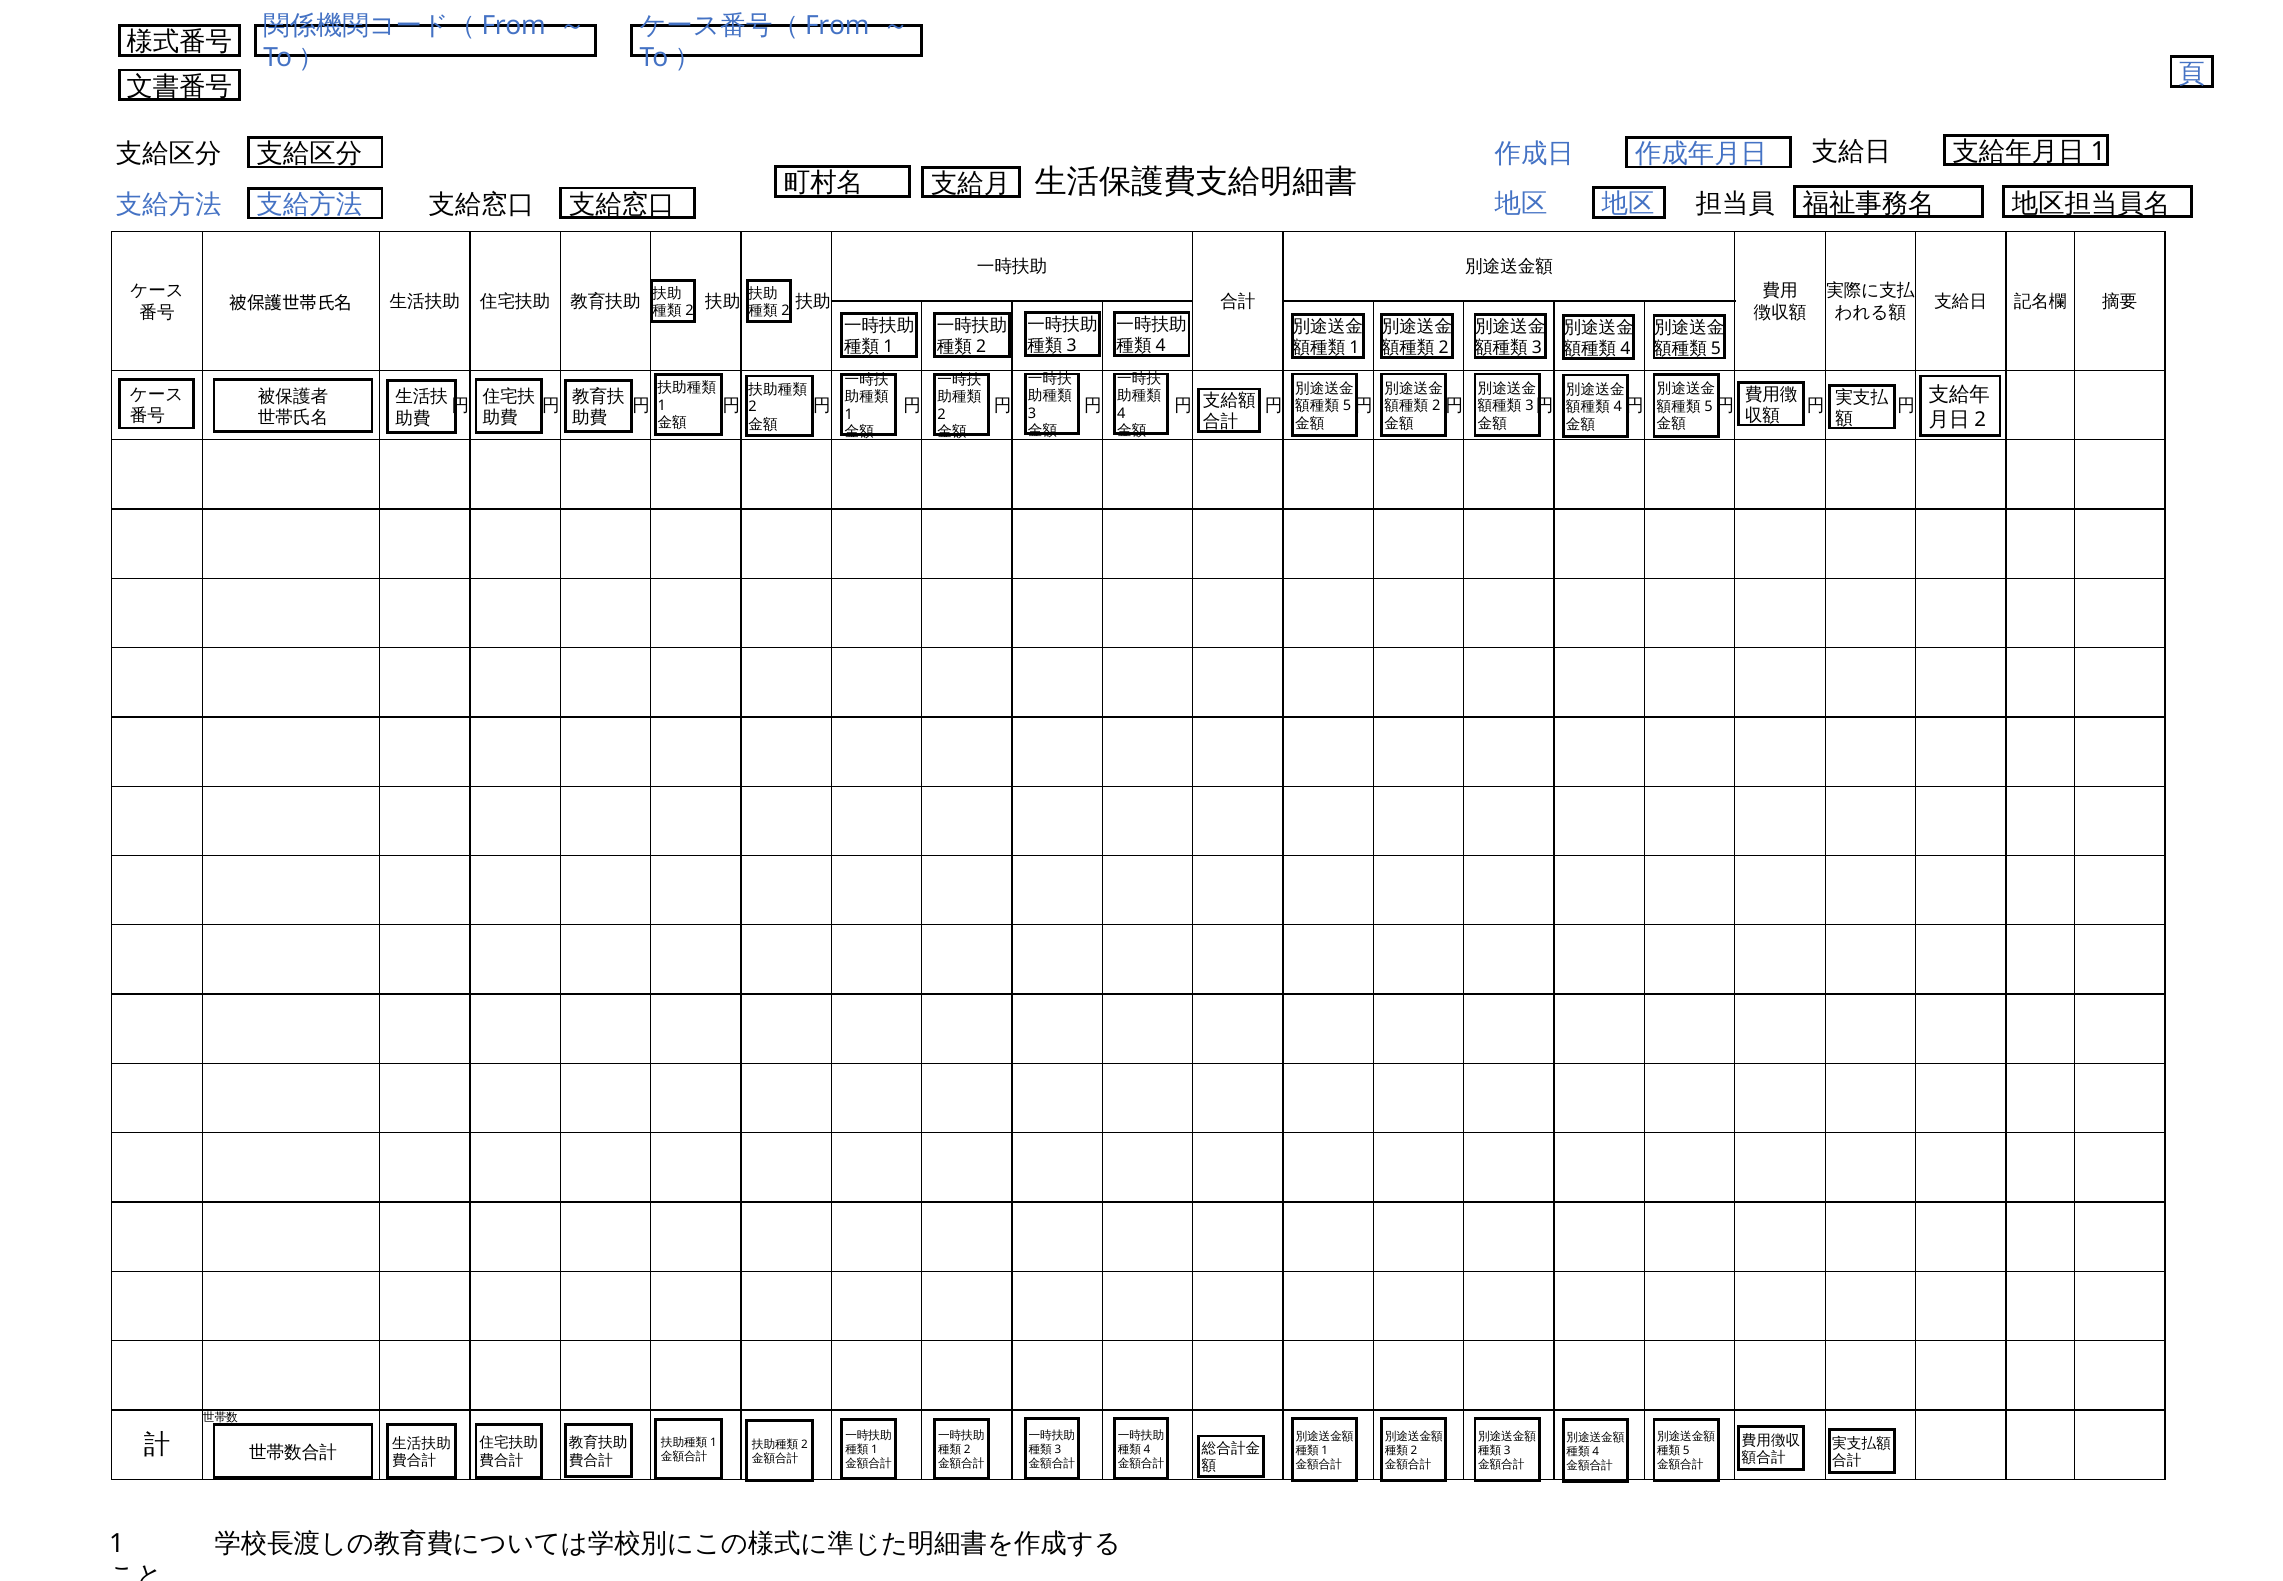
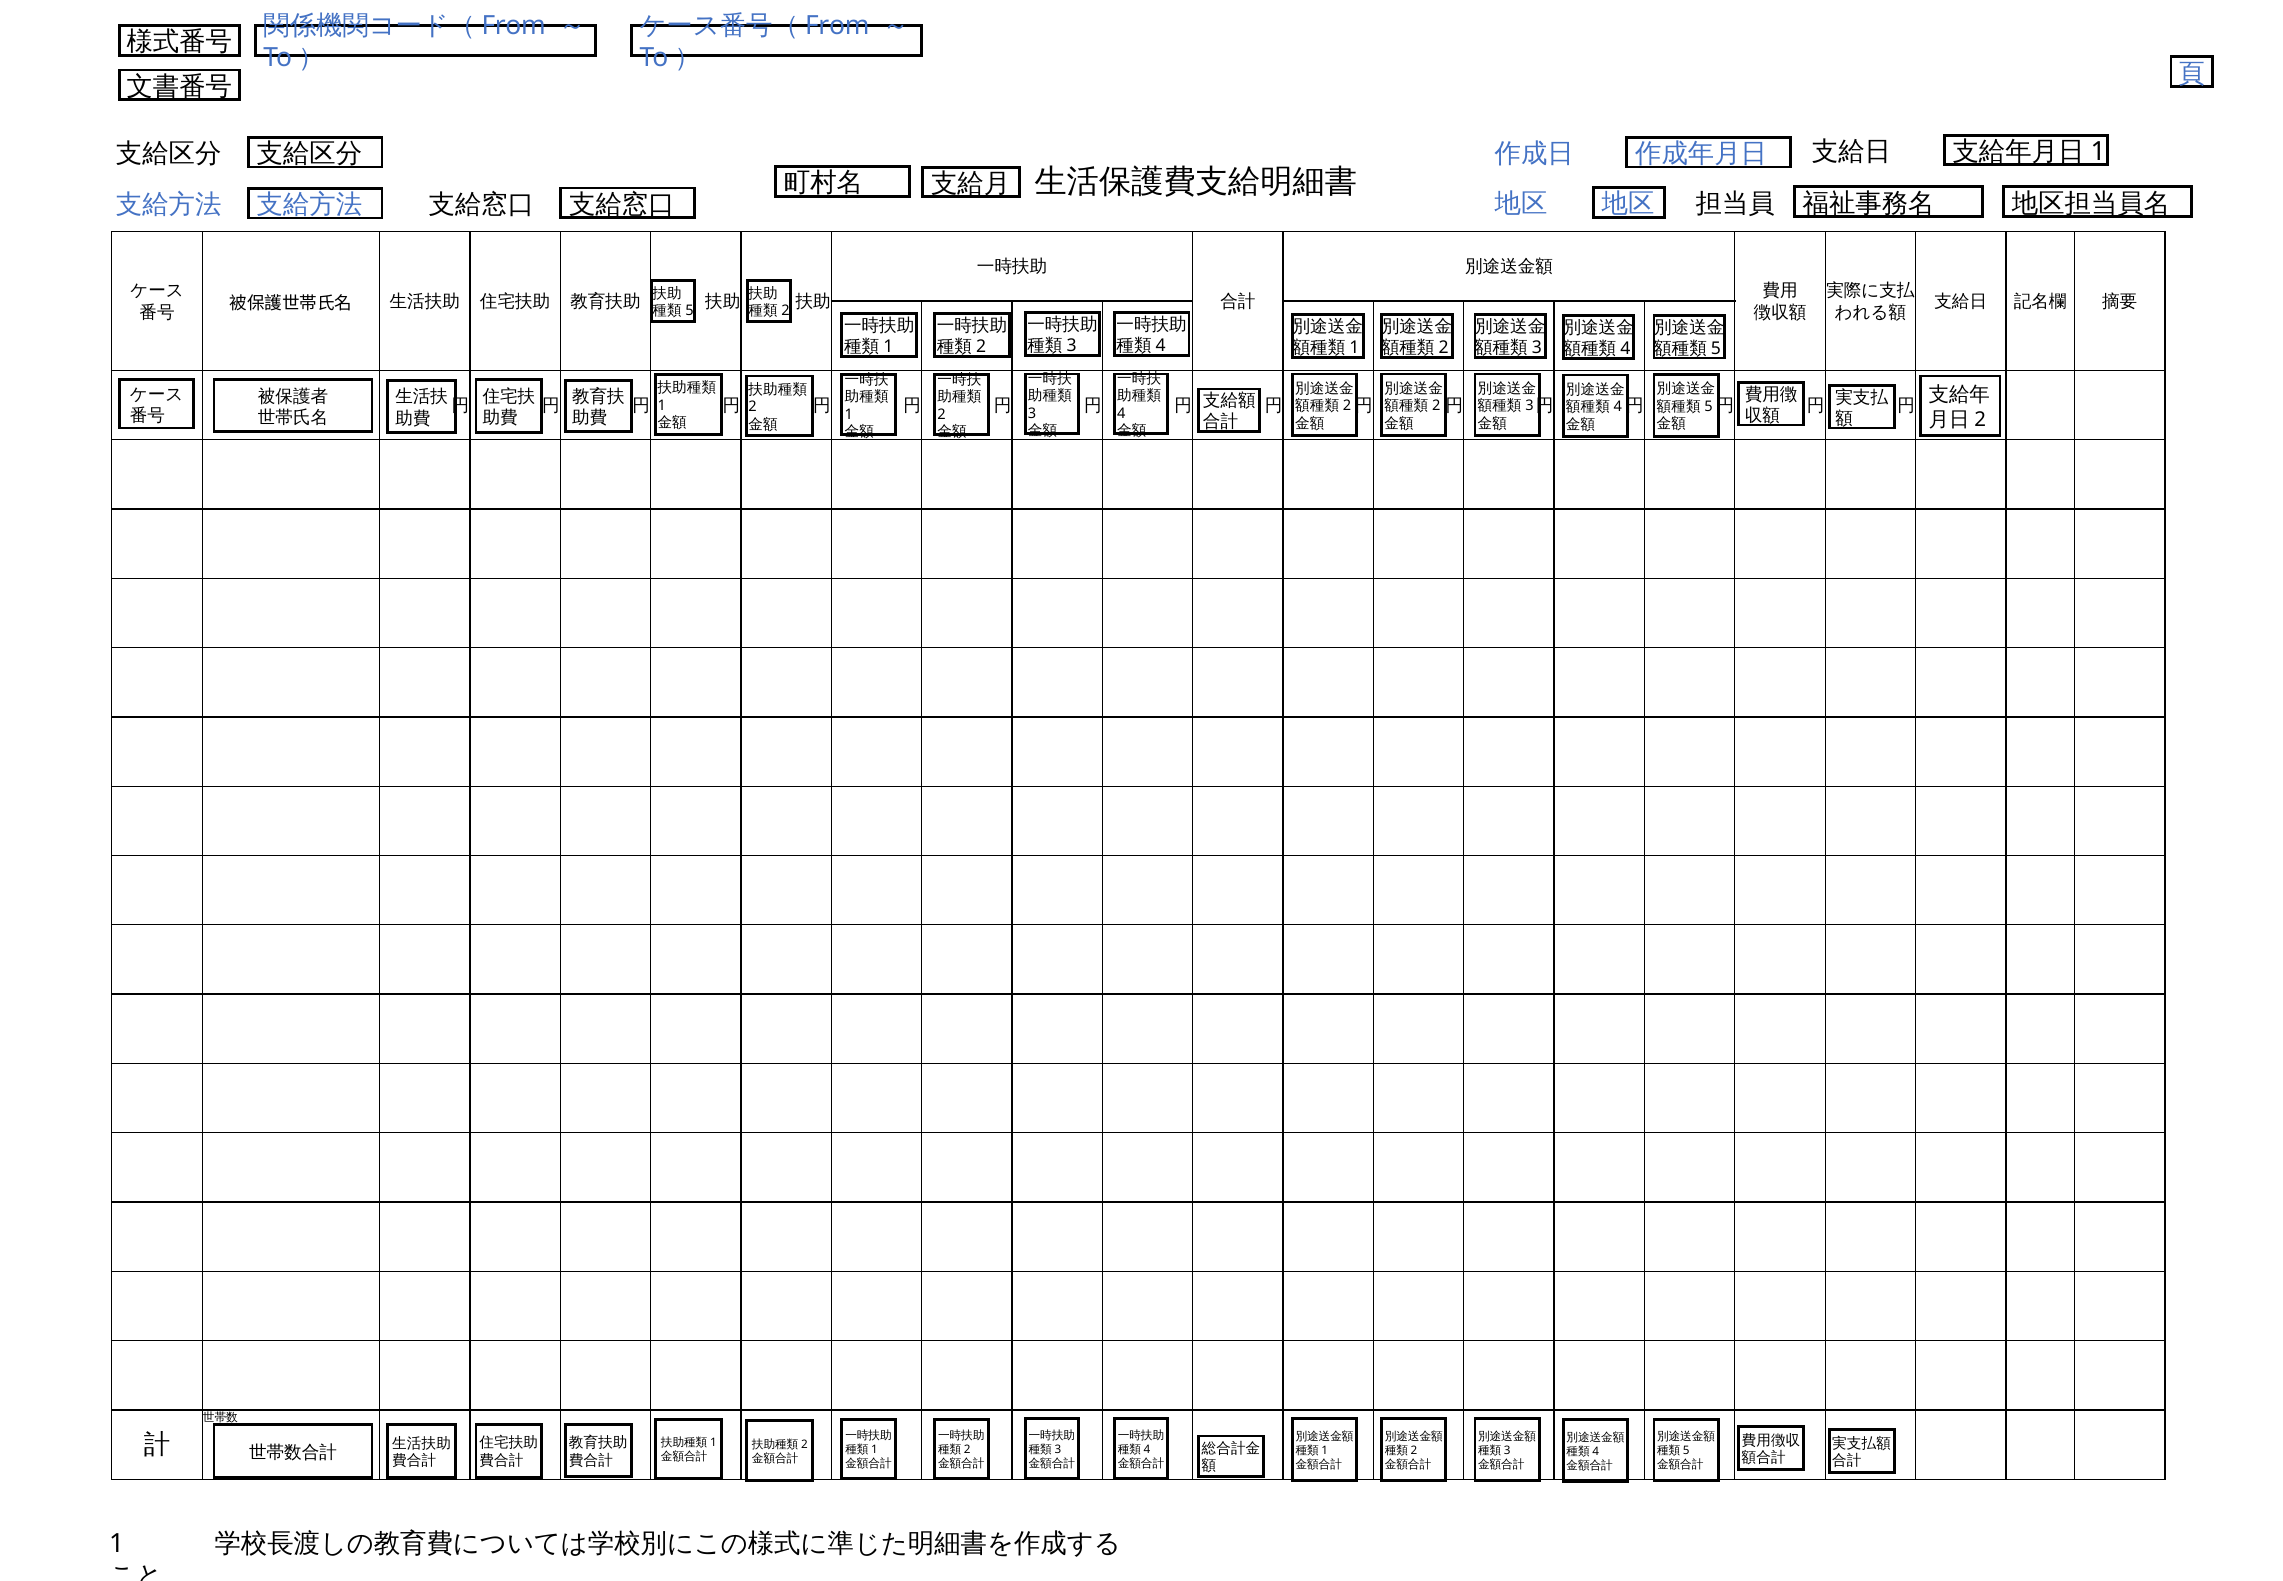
2: 2 -> 5 (689, 311)
5: 5 -> 2 (1347, 406)
